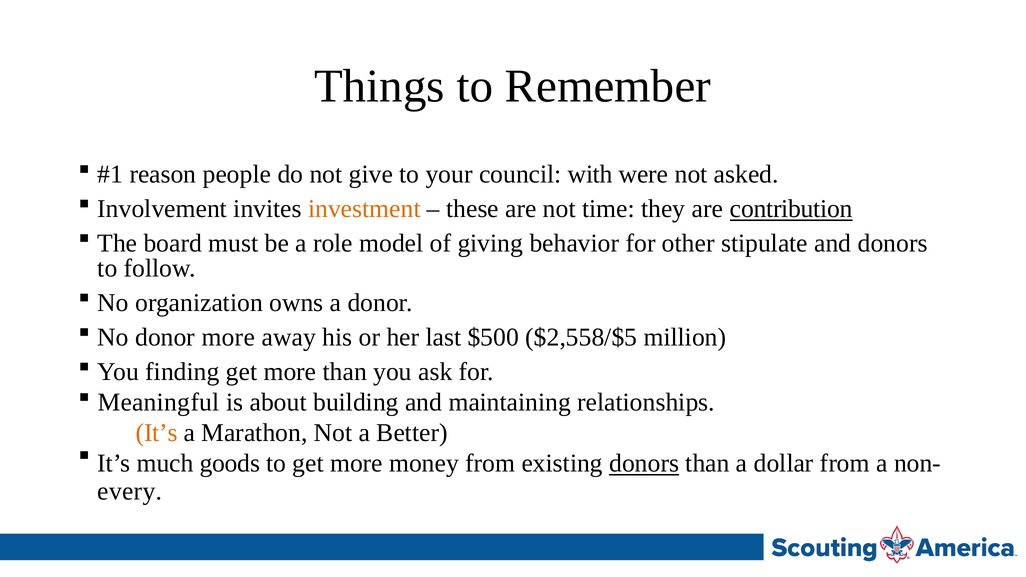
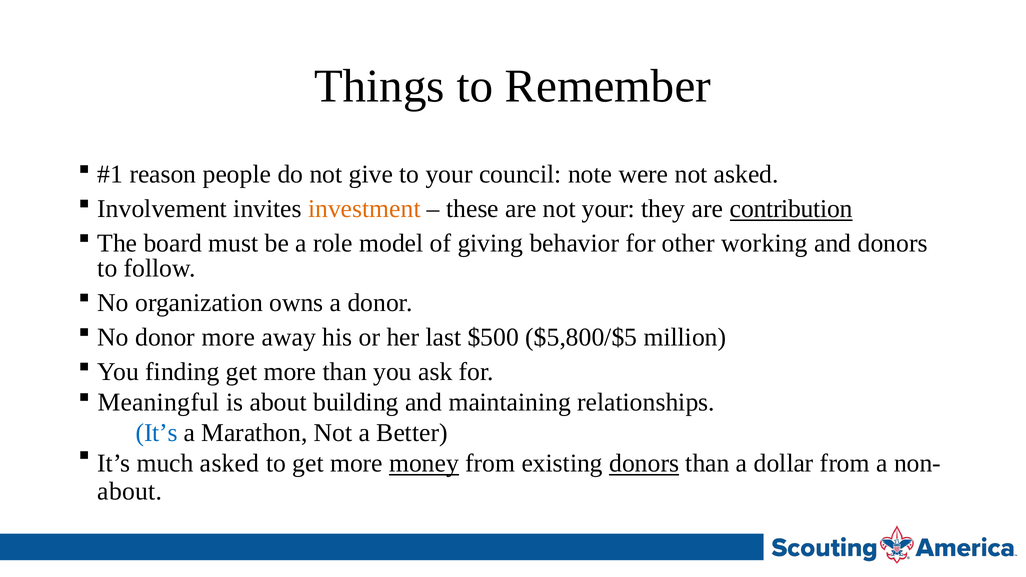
with: with -> note (590, 174)
not time: time -> your (609, 209)
stipulate: stipulate -> working (764, 244)
$2,558/$5: $2,558/$5 -> $5,800/$5 (581, 338)
It’s colour: orange -> blue (157, 433)
much goods: goods -> asked (230, 464)
money underline: none -> present (424, 464)
every: every -> about (130, 491)
